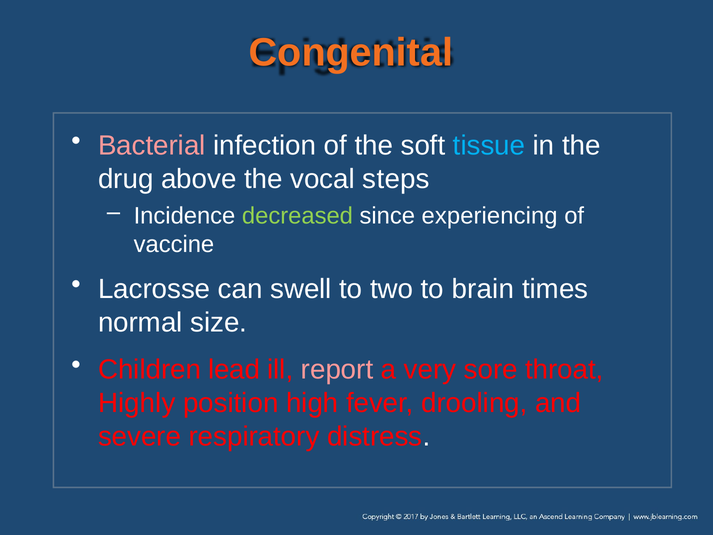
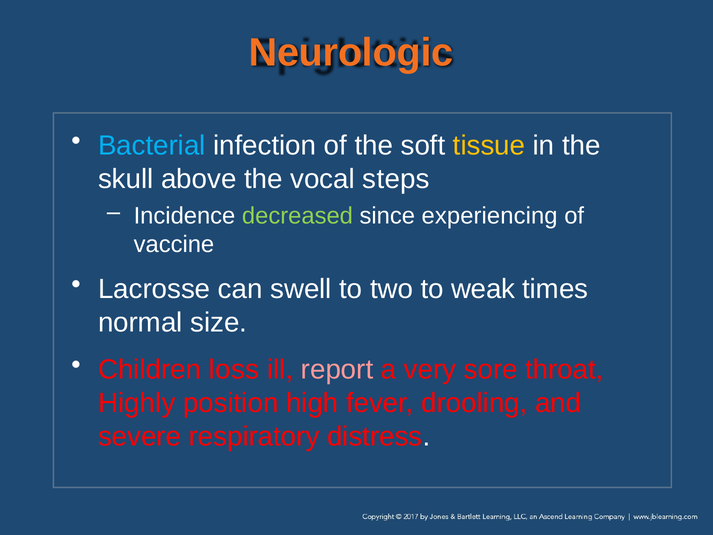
Congenital: Congenital -> Neurologic (351, 53)
Bacterial colour: pink -> light blue (152, 146)
tissue colour: light blue -> yellow (489, 146)
drug: drug -> skull (126, 179)
brain: brain -> weak (483, 289)
lead: lead -> loss (234, 370)
